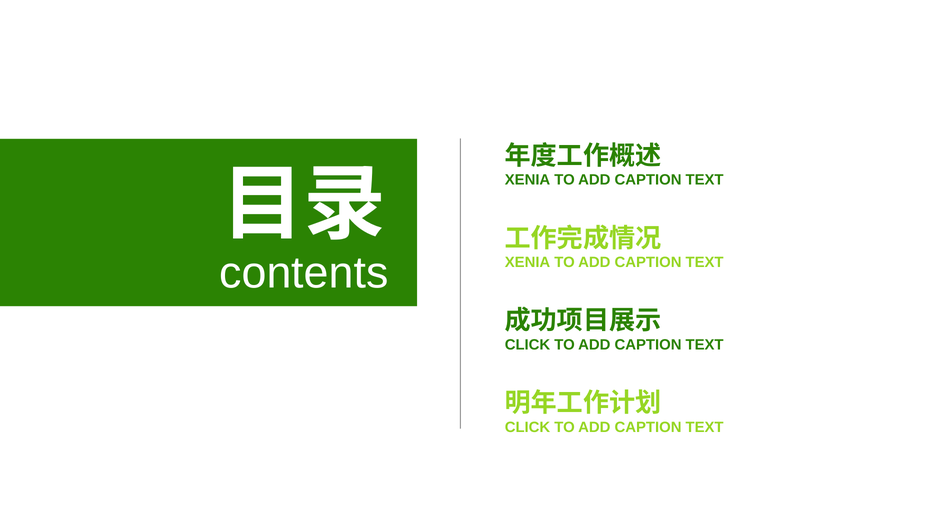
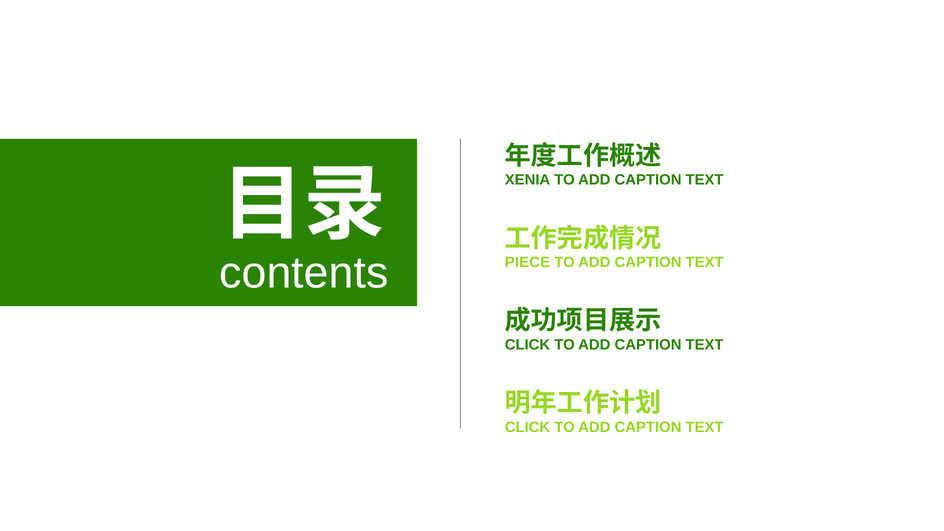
XENIA: XENIA -> PIECE (527, 262)
